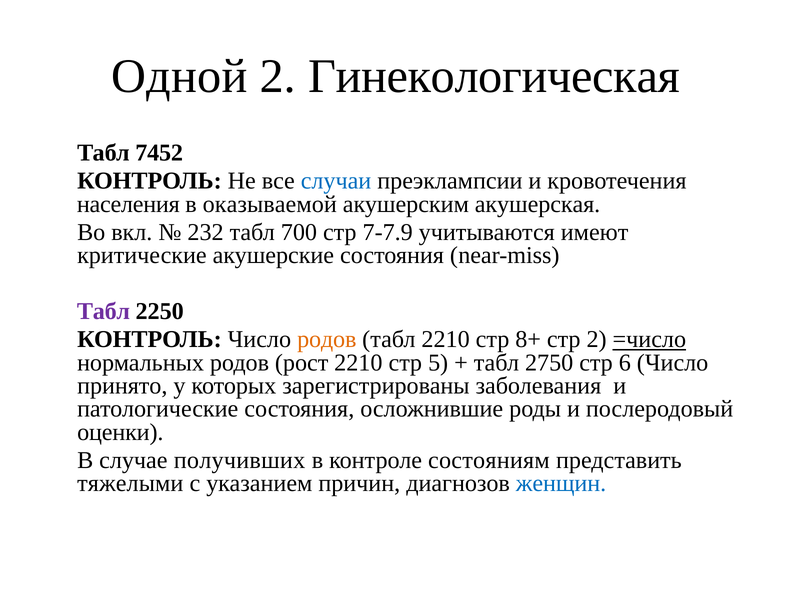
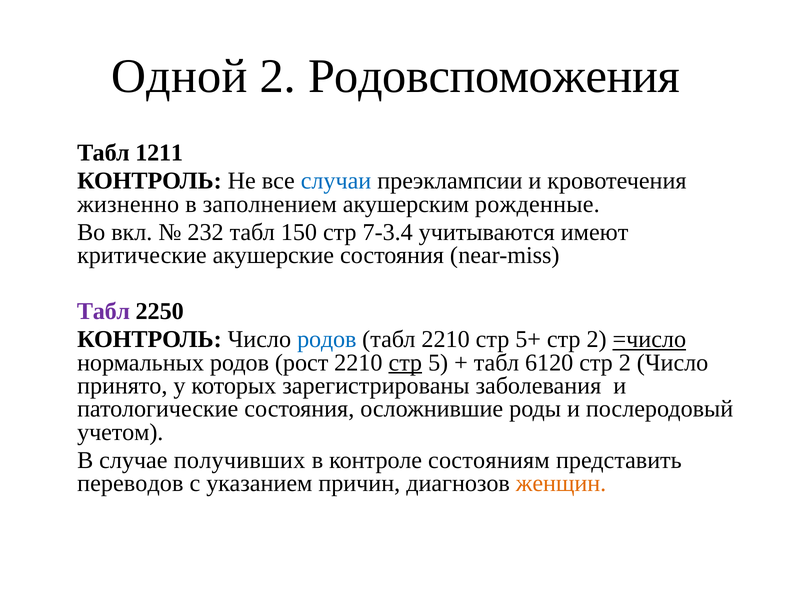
Гинекологическая: Гинекологическая -> Родовспоможения (494, 77)
7452: 7452 -> 1211 (159, 153)
населения: населения -> жизненно (128, 204)
оказываемой: оказываемой -> заполнением (270, 204)
акушерская: акушерская -> рожденные (537, 204)
700: 700 -> 150 (299, 232)
7-7.9: 7-7.9 -> 7-3.4 (388, 232)
родов colour: orange -> blue (327, 340)
8+: 8+ -> 5+ (528, 340)
стр underline: none -> present (405, 363)
2750: 2750 -> 6120 (549, 363)
6: 6 -> 2 (625, 363)
оценки: оценки -> учетом (120, 432)
тяжелыми: тяжелыми -> переводов (130, 484)
женщин colour: blue -> orange (561, 484)
